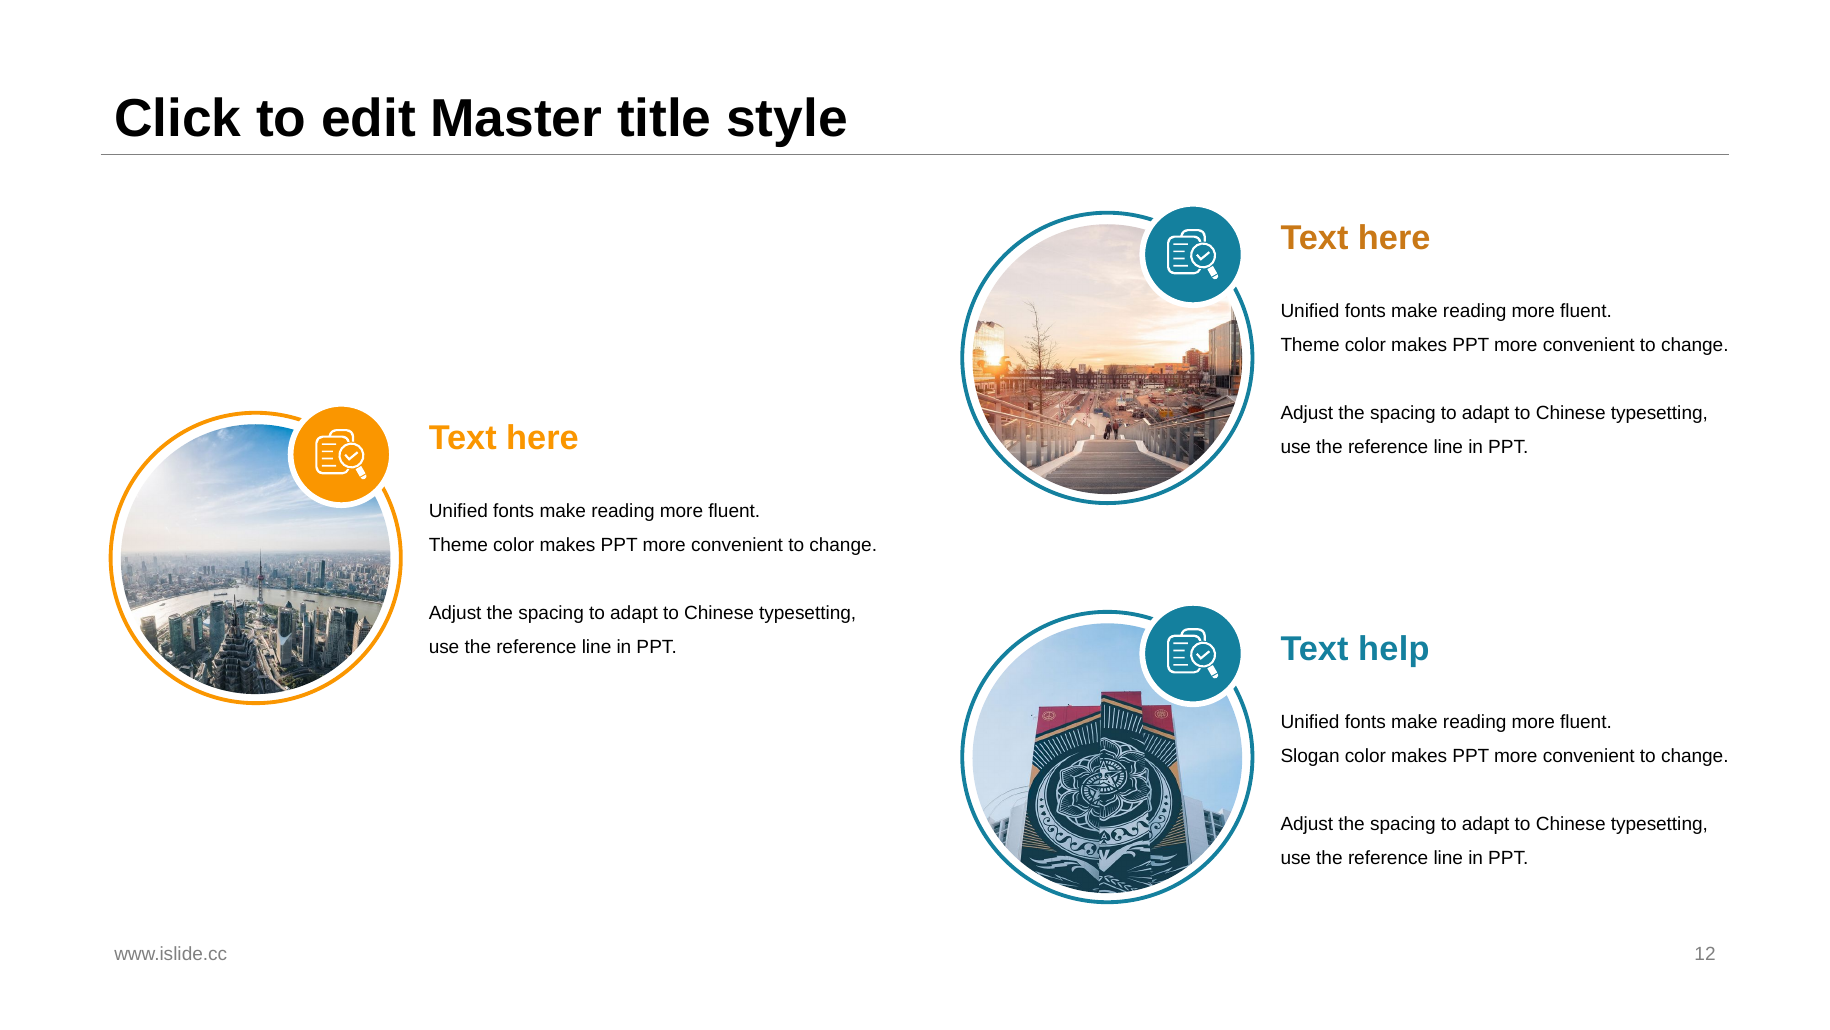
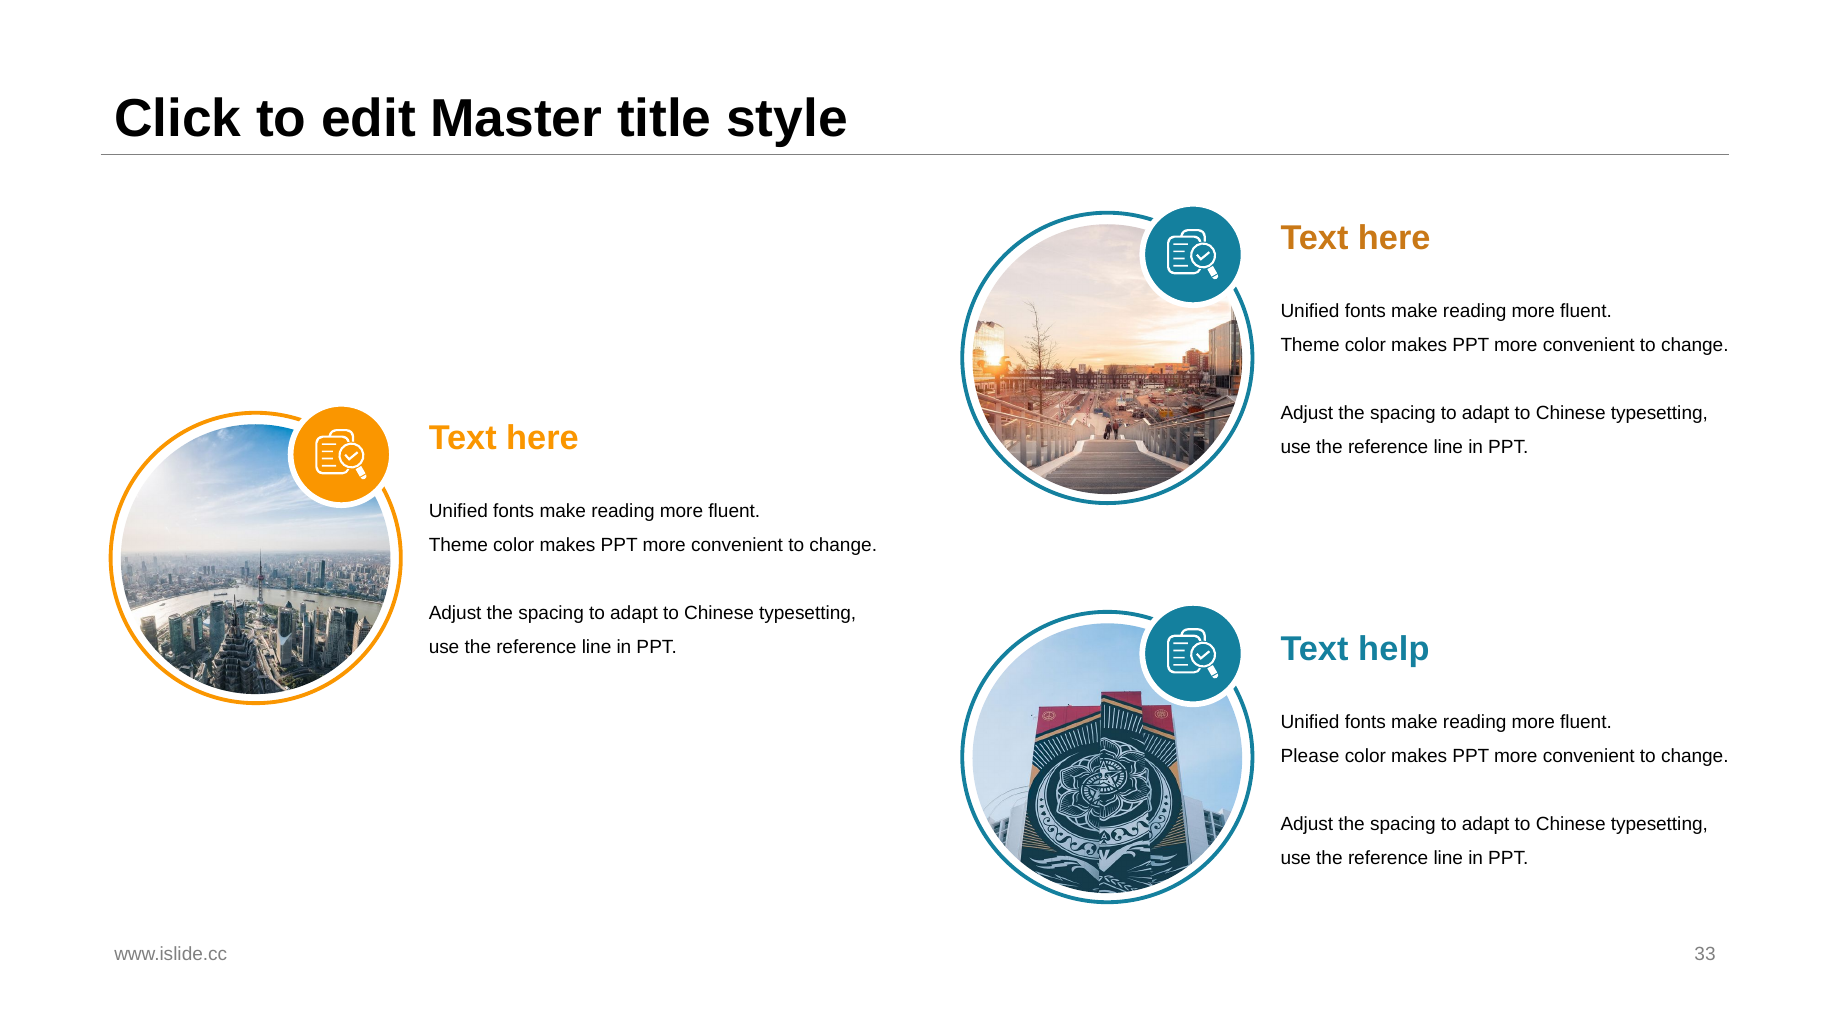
Slogan: Slogan -> Please (1310, 756)
12: 12 -> 33 (1705, 953)
